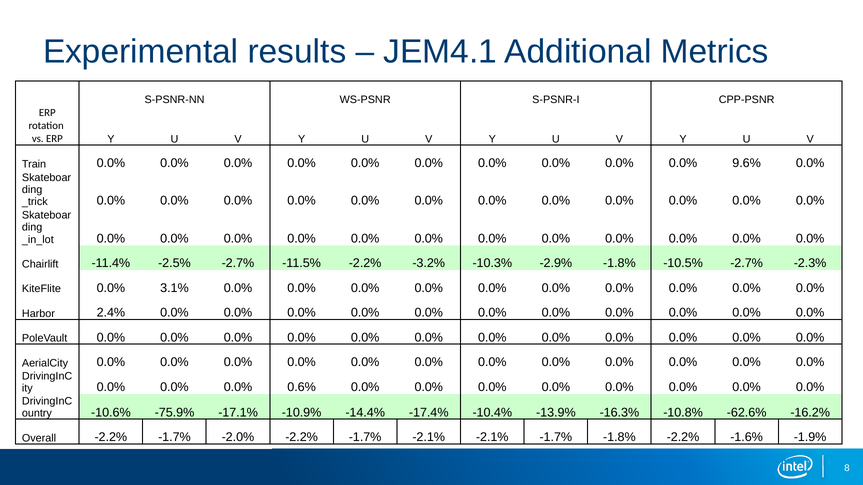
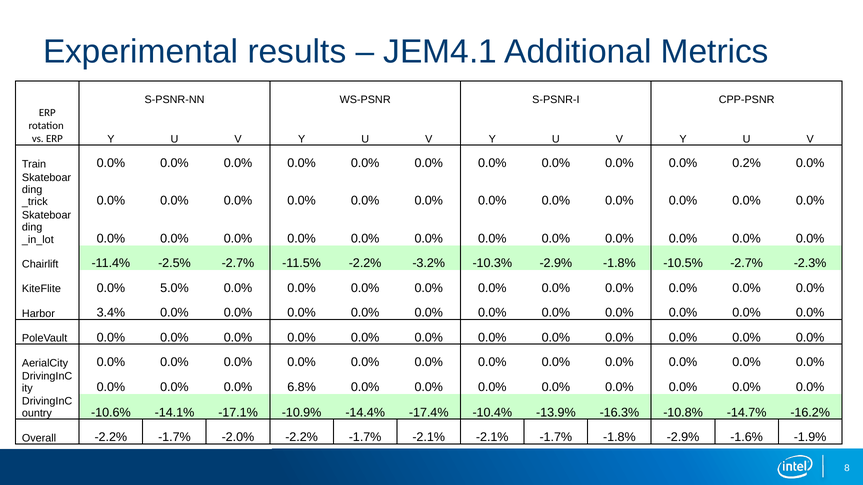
9.6%: 9.6% -> 0.2% (747, 163)
3.1%: 3.1% -> 5.0% (174, 288)
2.4%: 2.4% -> 3.4% (111, 313)
0.6%: 0.6% -> 6.8% (302, 388)
-75.9%: -75.9% -> -14.1% (175, 413)
-62.6%: -62.6% -> -14.7% (747, 413)
-1.8% -2.2%: -2.2% -> -2.9% (683, 438)
